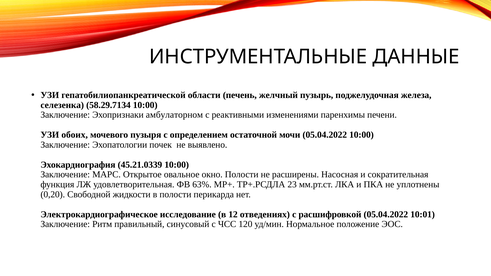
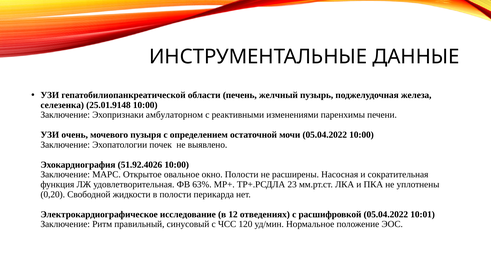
58.29.7134: 58.29.7134 -> 25.01.9148 (108, 105)
обоих: обоих -> очень (75, 135)
45.21.0339: 45.21.0339 -> 51.92.4026 (140, 165)
